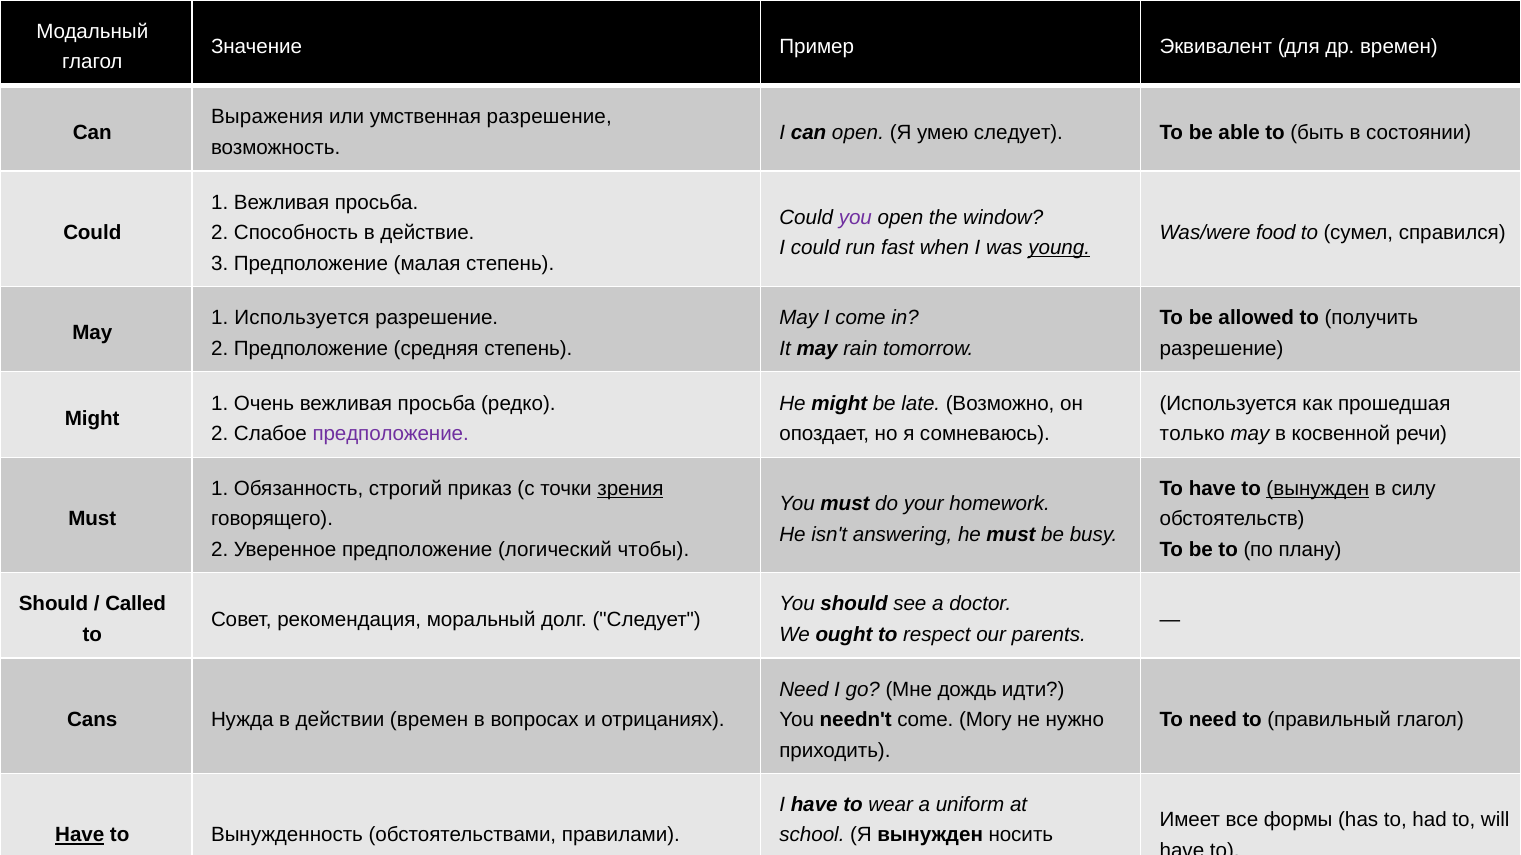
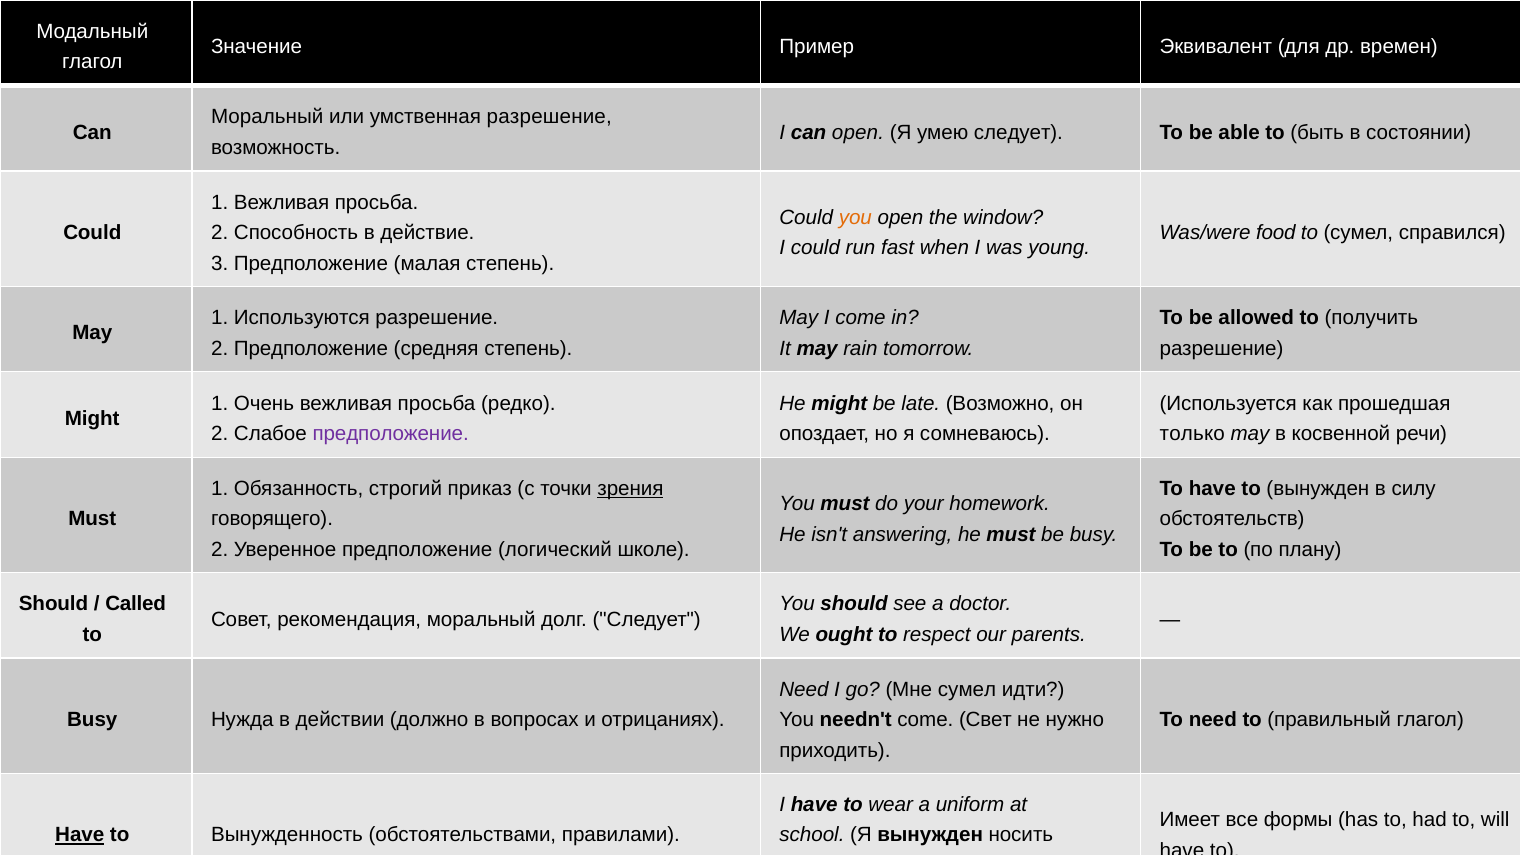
Выражения: Выражения -> Моральный (267, 117)
you colour: purple -> orange (855, 218)
young underline: present -> none (1059, 248)
1 Используется: Используется -> Используются (302, 318)
вынужден underline: present -> none (1318, 489)
чтобы: чтобы -> школе (654, 550)
Мне дождь: дождь -> сумел (967, 690)
Cans: Cans -> Busy (92, 720)
действии времен: времен -> должно (429, 720)
Могу: Могу -> Свет (985, 720)
